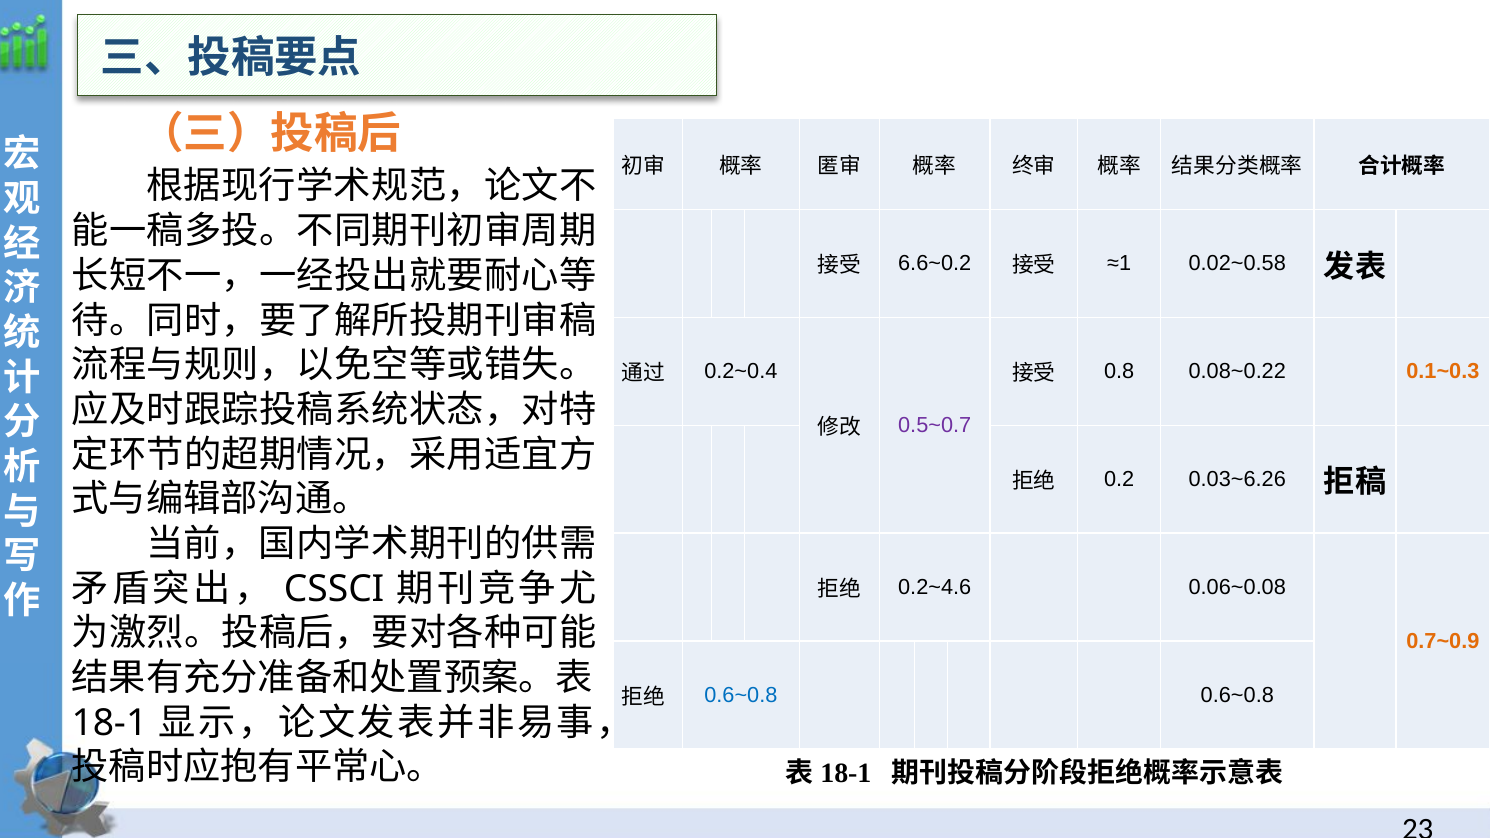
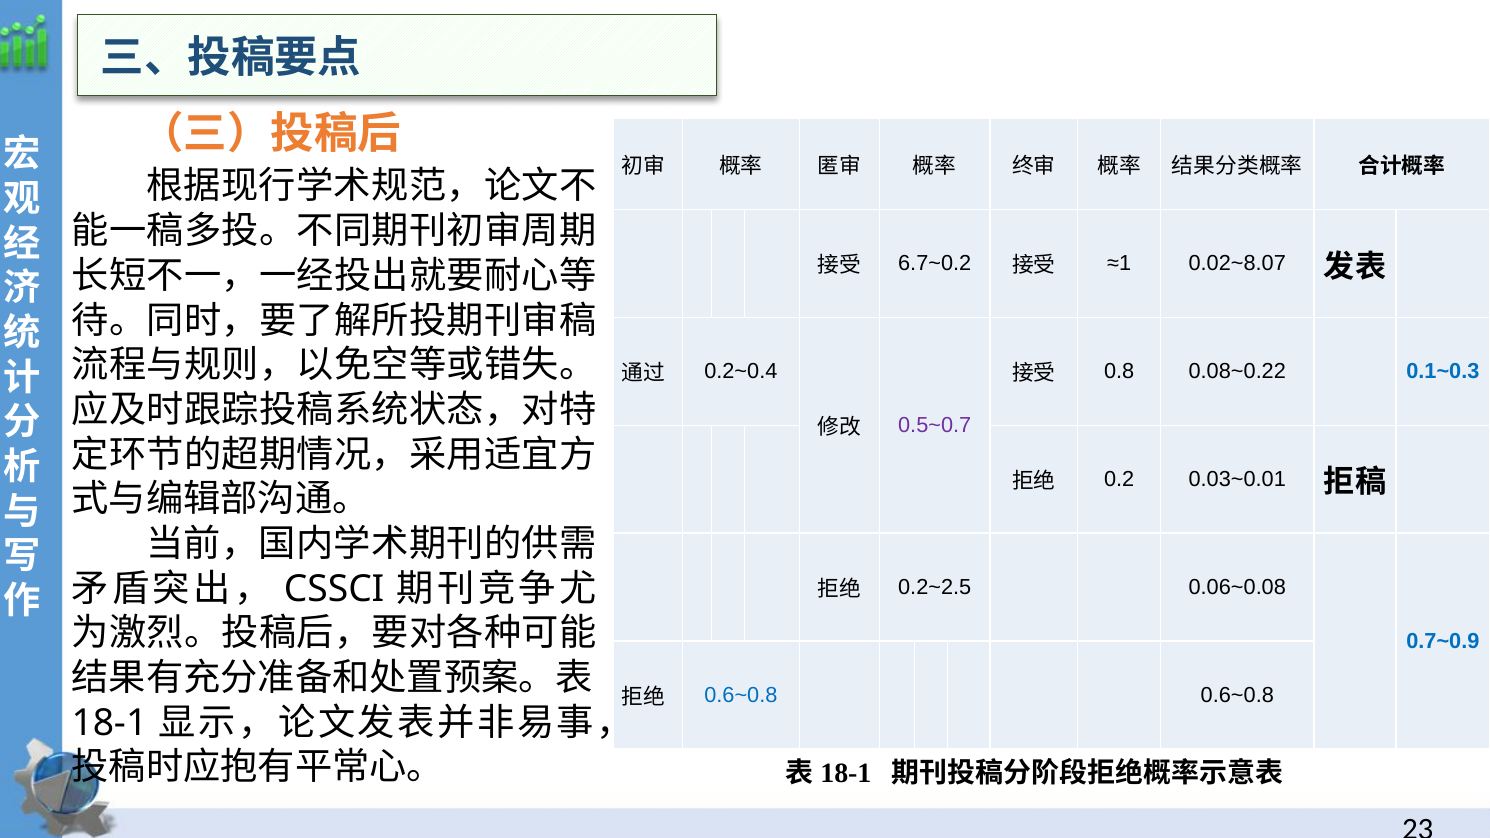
6.6~0.2: 6.6~0.2 -> 6.7~0.2 (935, 264)
0.02~0.58: 0.02~0.58 -> 0.02~8.07 (1237, 264)
0.1~0.3 colour: orange -> blue (1443, 372)
0.03~6.26: 0.03~6.26 -> 0.03~0.01 (1237, 480)
0.2~4.6: 0.2~4.6 -> 0.2~2.5 (935, 587)
0.7~0.9 colour: orange -> blue (1443, 641)
